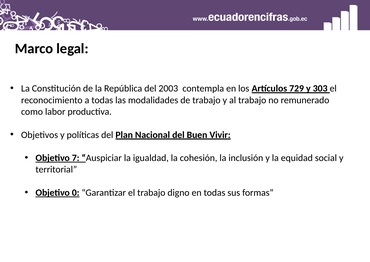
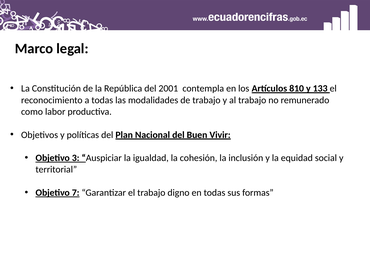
2003: 2003 -> 2001 (168, 88)
729: 729 -> 810 (297, 88)
303: 303 -> 133 (320, 88)
7: 7 -> 3 (76, 158)
0: 0 -> 7 (76, 193)
